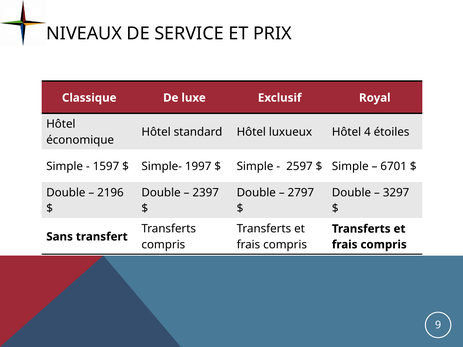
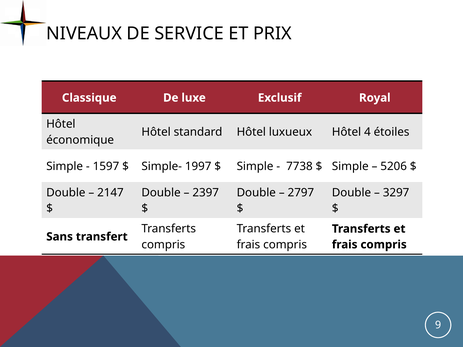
2597: 2597 -> 7738 (299, 166)
6701: 6701 -> 5206 (394, 166)
2196: 2196 -> 2147 (110, 193)
